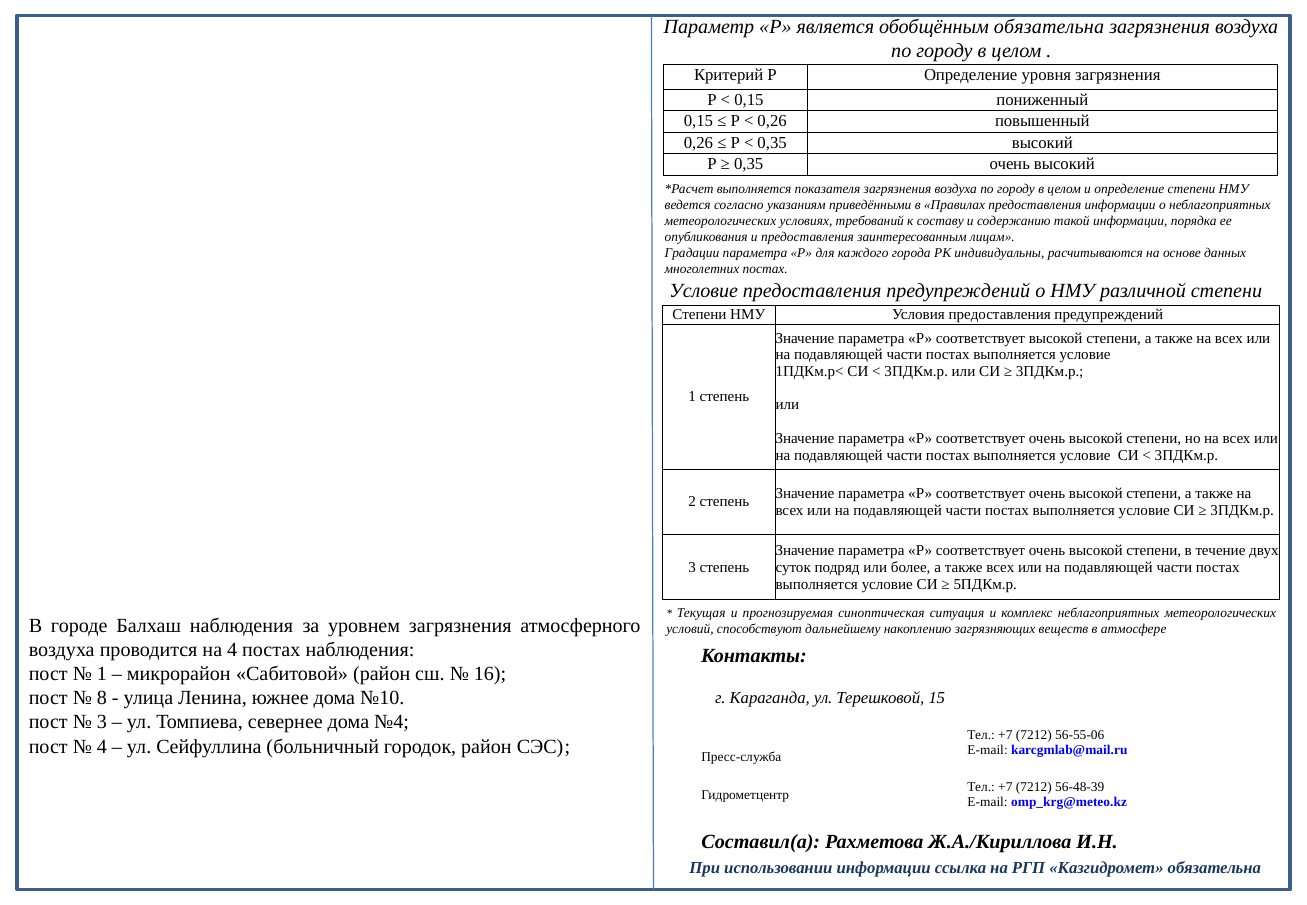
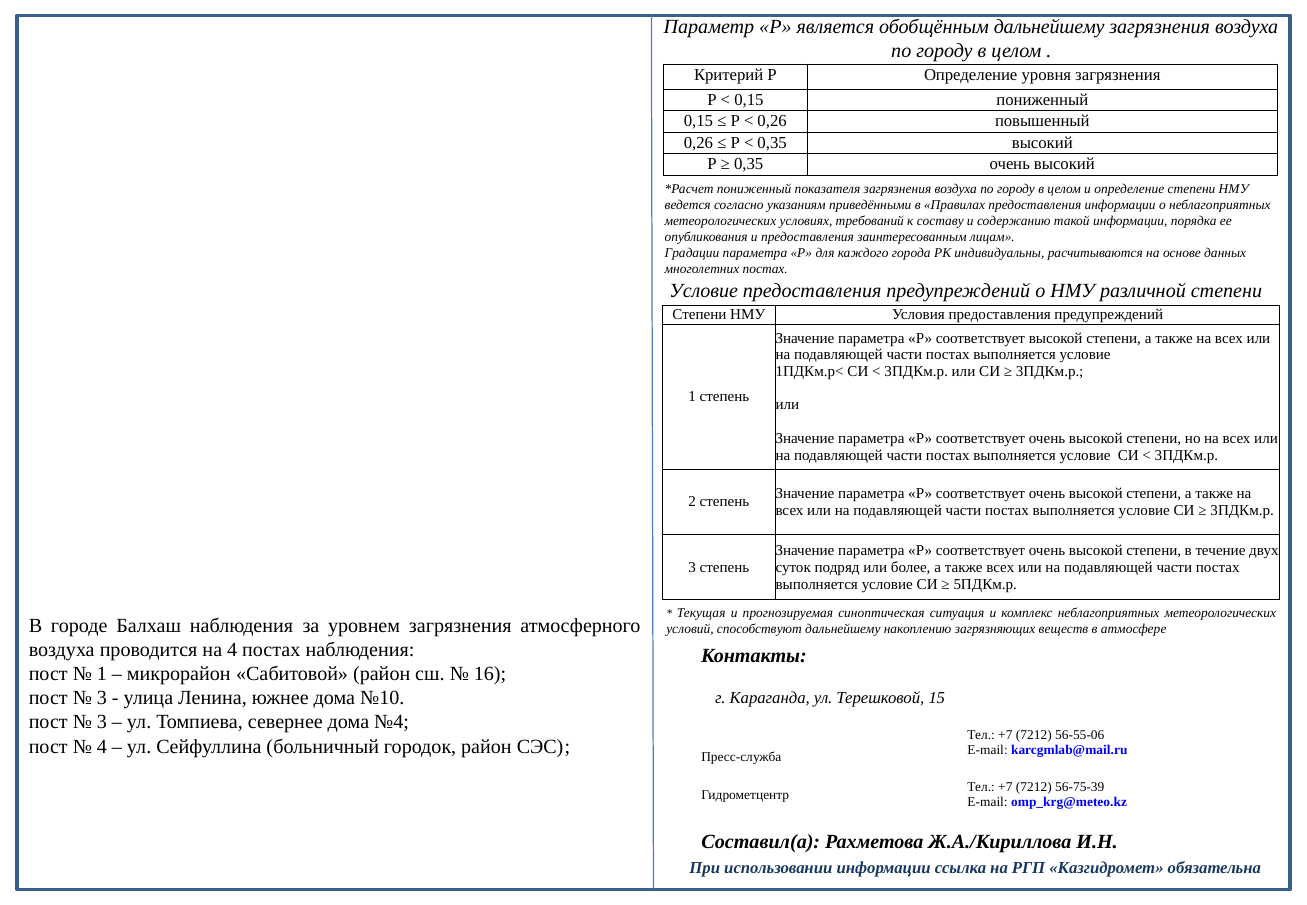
обобщённым обязательна: обязательна -> дальнейшему (1049, 26)
выполняется: выполняется -> пониженный (754, 189)
8: 8 -> 3 (102, 698)
56-48-39: 56-48-39 -> 56-75-39 (1080, 787)
